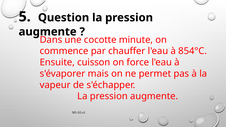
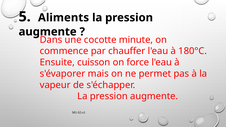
Question: Question -> Aliments (64, 18)
854°C: 854°C -> 180°C (193, 51)
